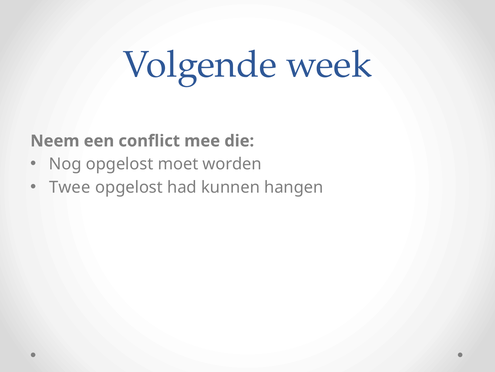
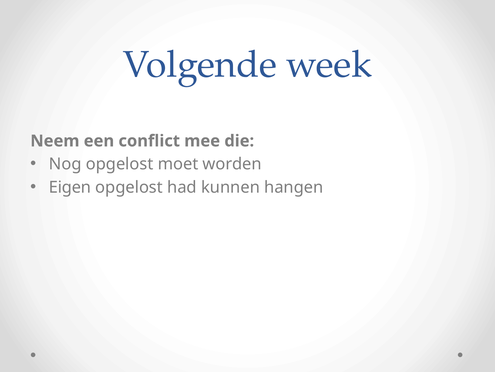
Twee: Twee -> Eigen (70, 187)
